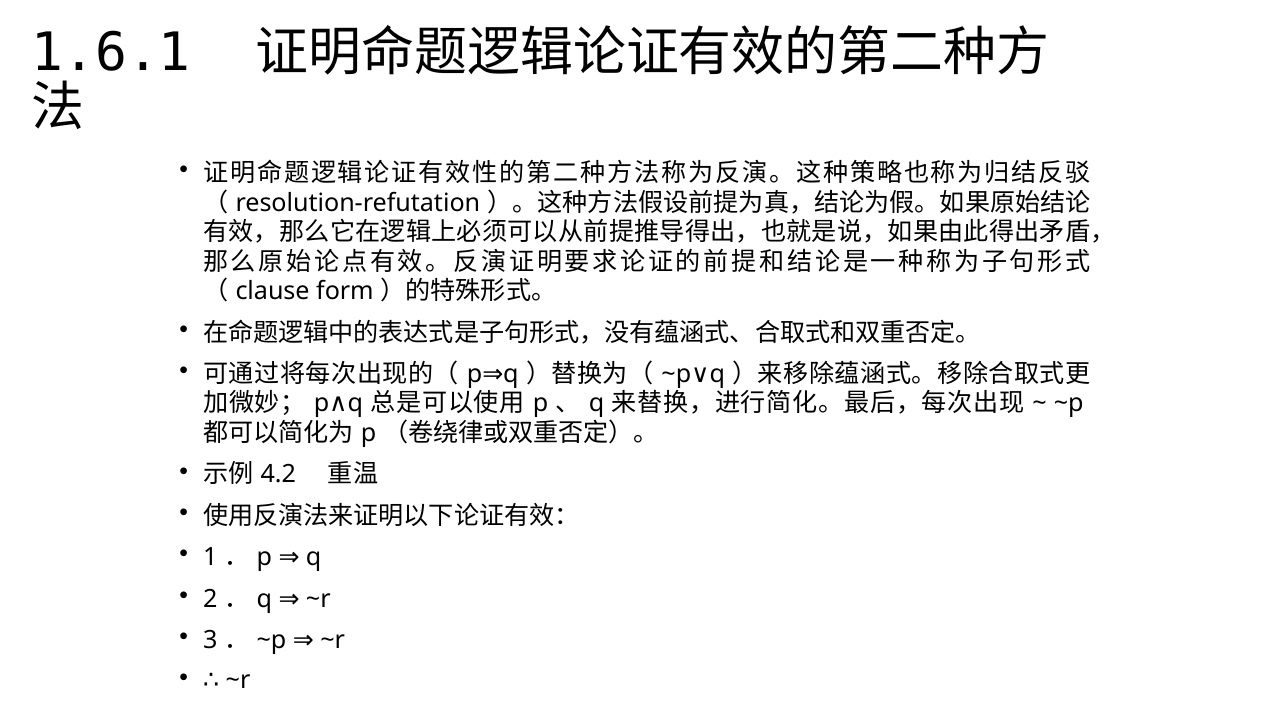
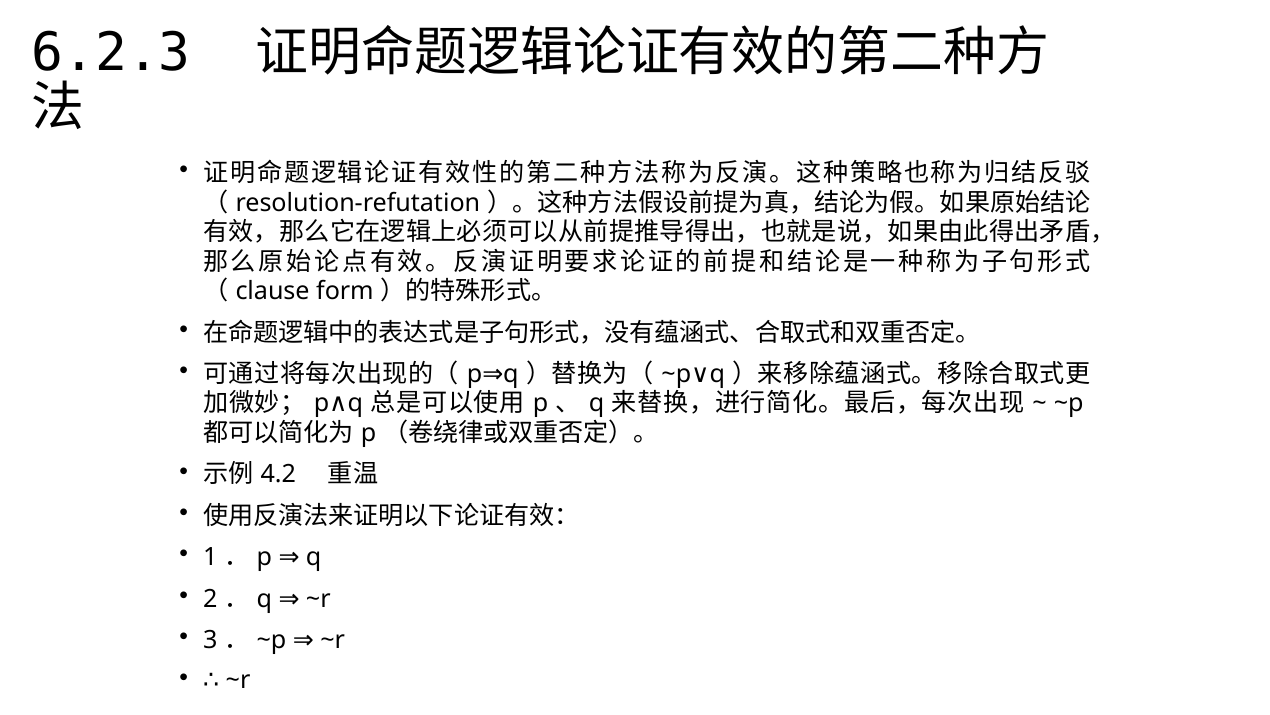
1.6.1: 1.6.1 -> 6.2.3 (111, 53)
